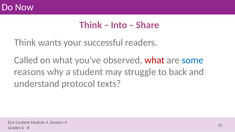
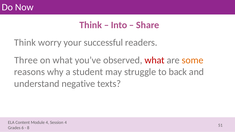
wants: wants -> worry (50, 43)
Called: Called -> Three (26, 60)
some colour: blue -> orange (193, 60)
protocol: protocol -> negative (78, 84)
